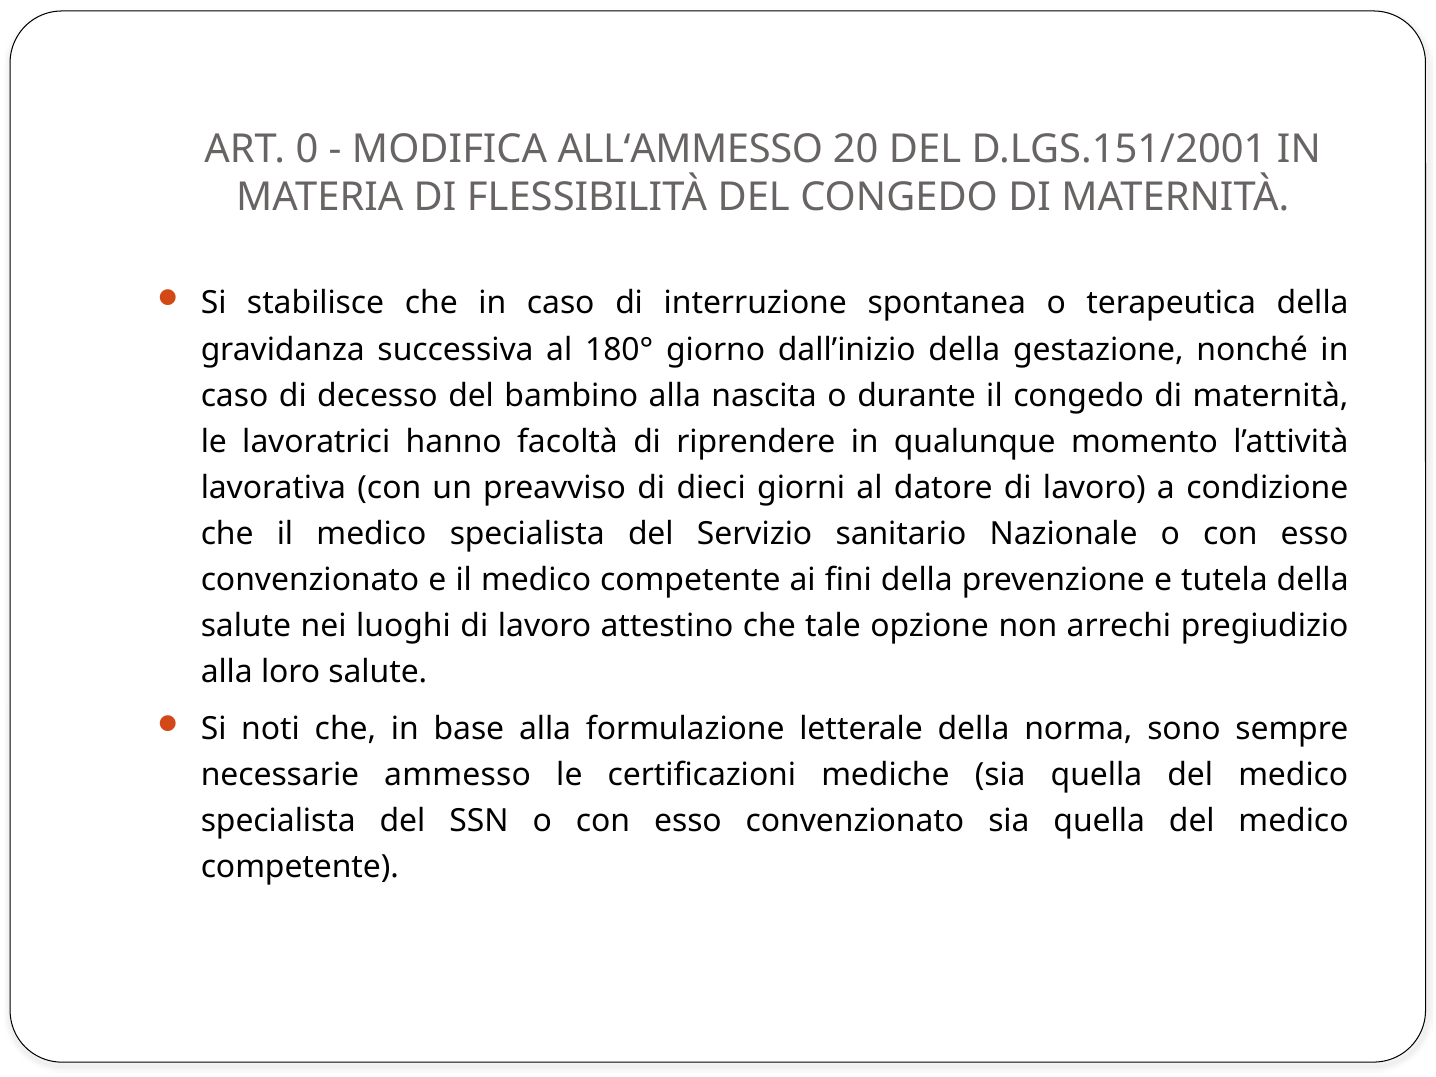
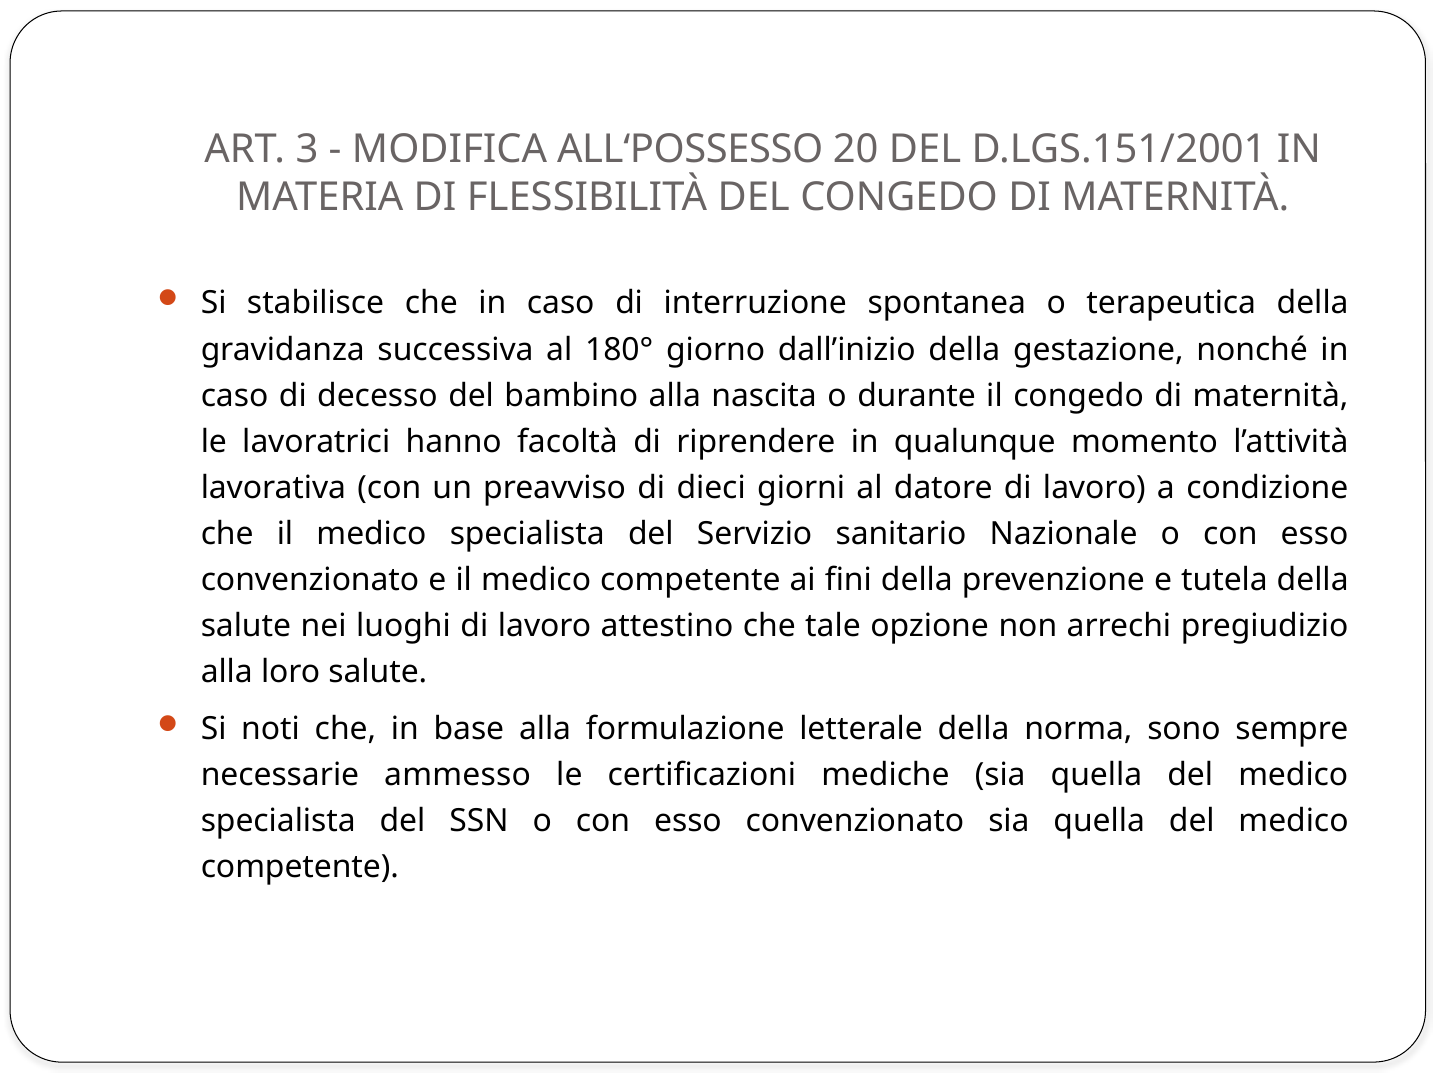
0: 0 -> 3 (307, 150)
ALL‘AMMESSO: ALL‘AMMESSO -> ALL‘POSSESSO (690, 150)
